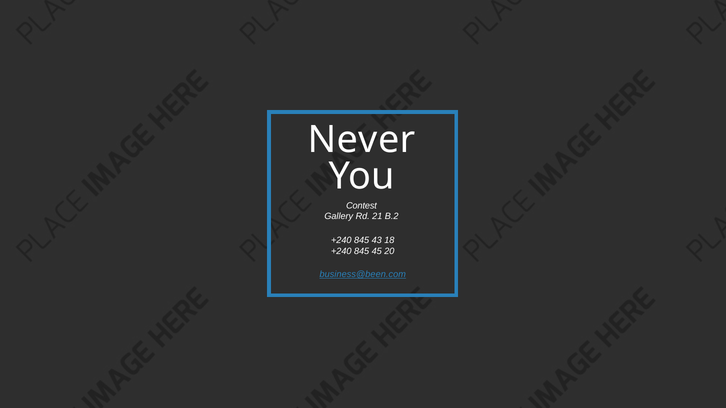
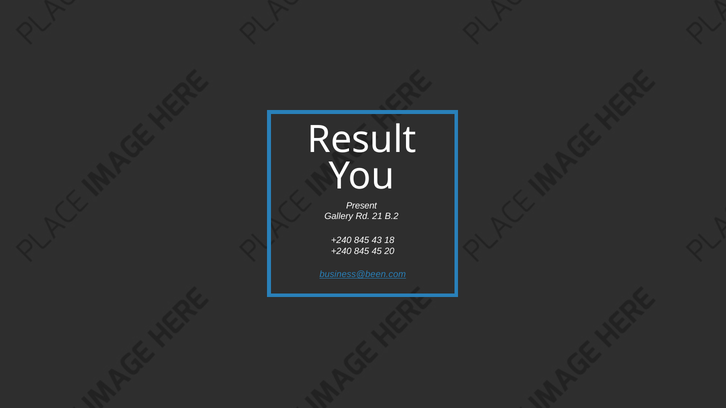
Never: Never -> Result (362, 140)
Contest: Contest -> Present (362, 206)
